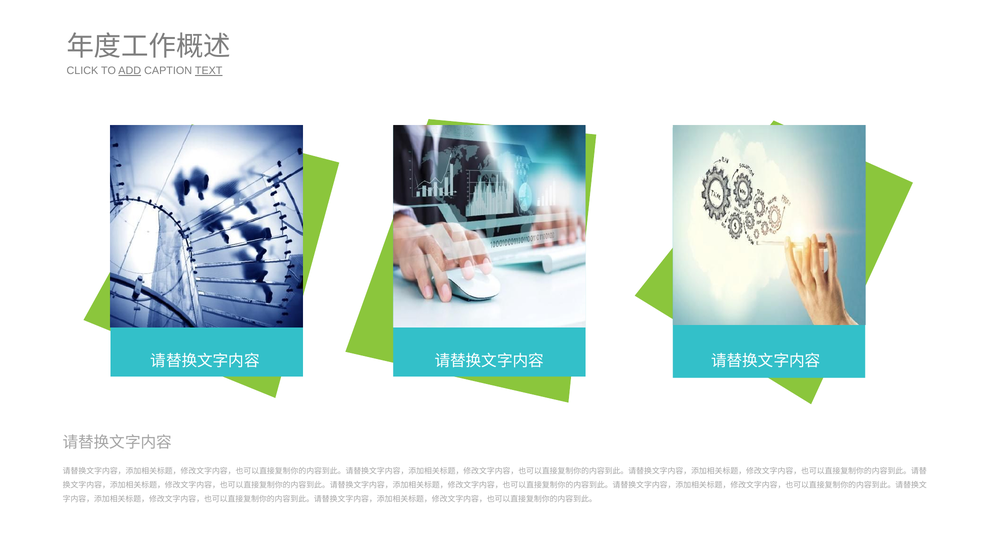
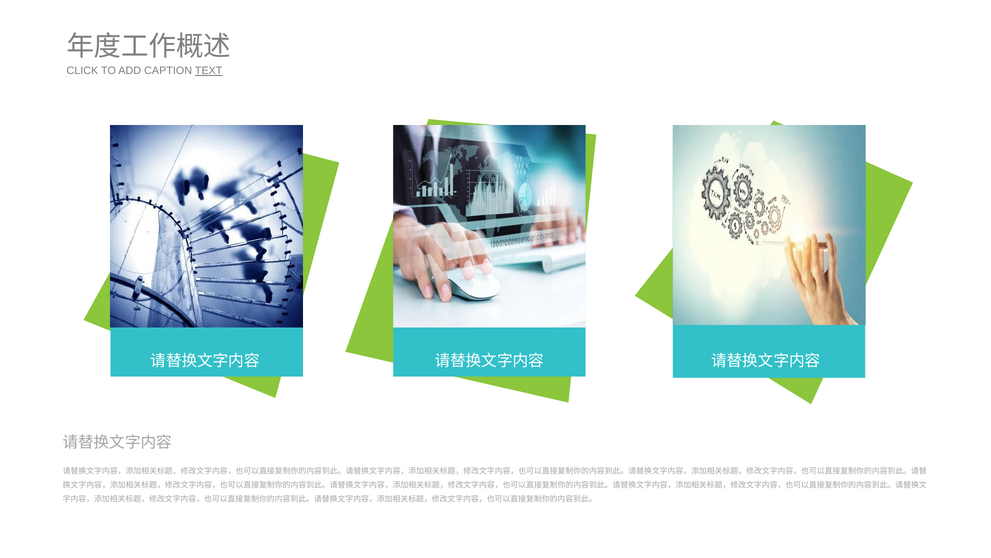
ADD underline: present -> none (130, 71)
